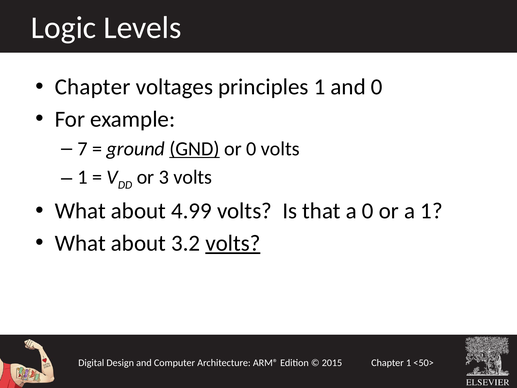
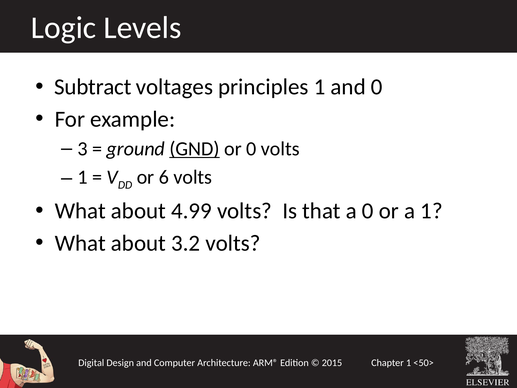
Chapter: Chapter -> Subtract (93, 87)
7: 7 -> 3 (82, 149)
3: 3 -> 6 (164, 177)
volts underline: present -> none (233, 243)
